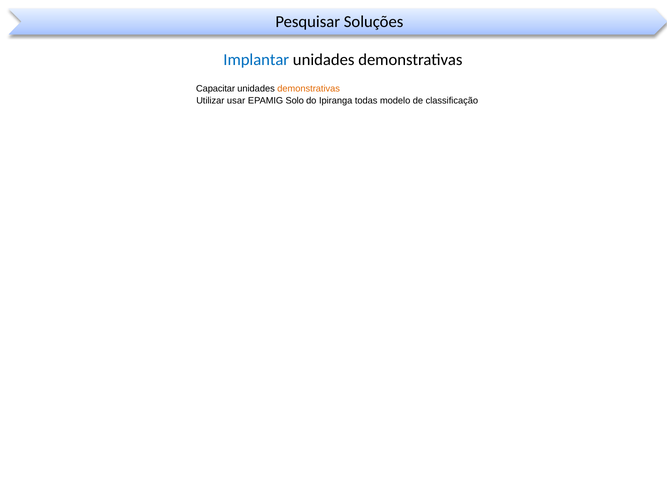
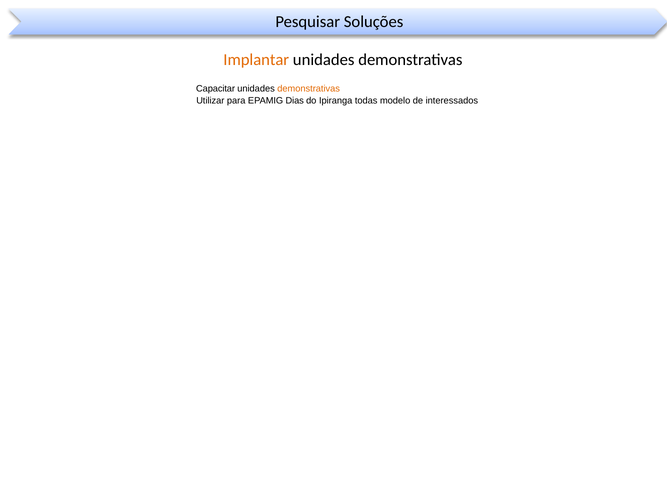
Implantar colour: blue -> orange (256, 60)
usar: usar -> para (236, 101)
Solo: Solo -> Dias (295, 101)
classificação: classificação -> interessados (452, 101)
